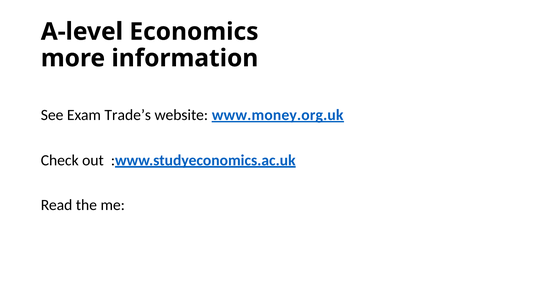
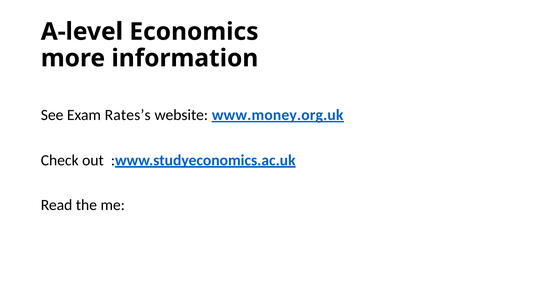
Trade’s: Trade’s -> Rates’s (128, 115)
